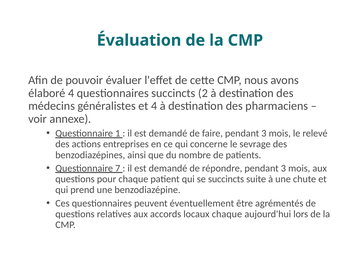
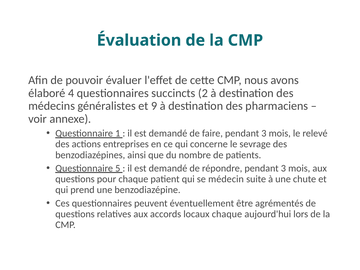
et 4: 4 -> 9 (154, 106)
7: 7 -> 5 (118, 168)
se succincts: succincts -> médecin (226, 179)
